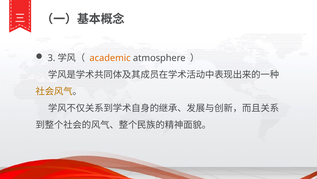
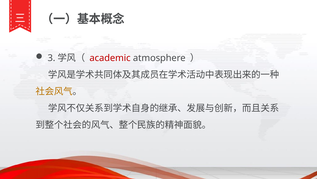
academic colour: orange -> red (110, 58)
